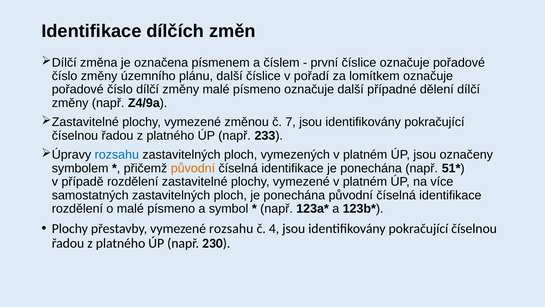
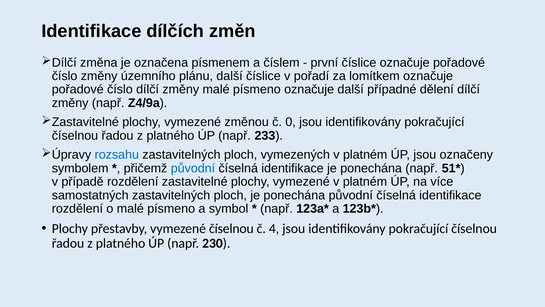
7: 7 -> 0 (291, 122)
původní colour: orange -> blue (193, 168)
vymezené rozsahu: rozsahu -> číselnou (231, 228)
